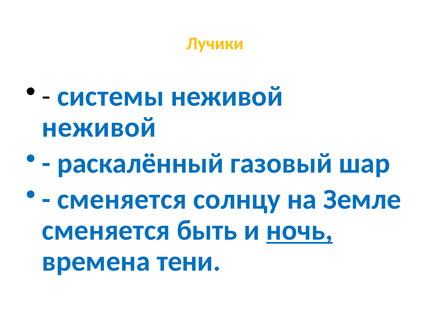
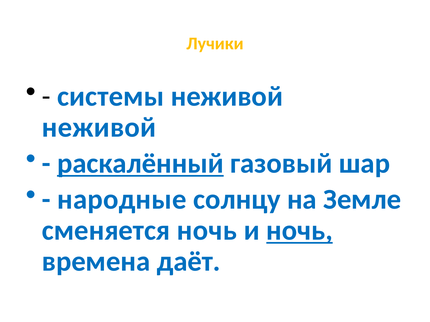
раскалённый underline: none -> present (140, 164)
сменяется: сменяется -> народные (122, 200)
сменяется быть: быть -> ночь (207, 231)
тени: тени -> даёт (189, 262)
